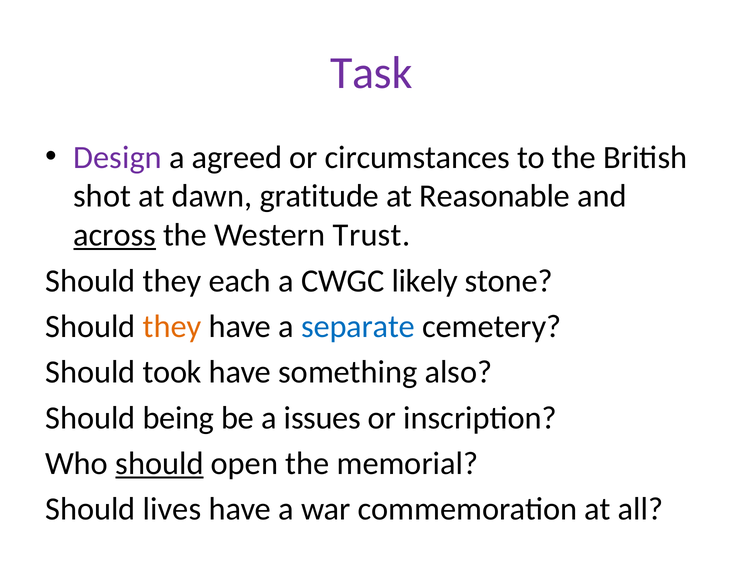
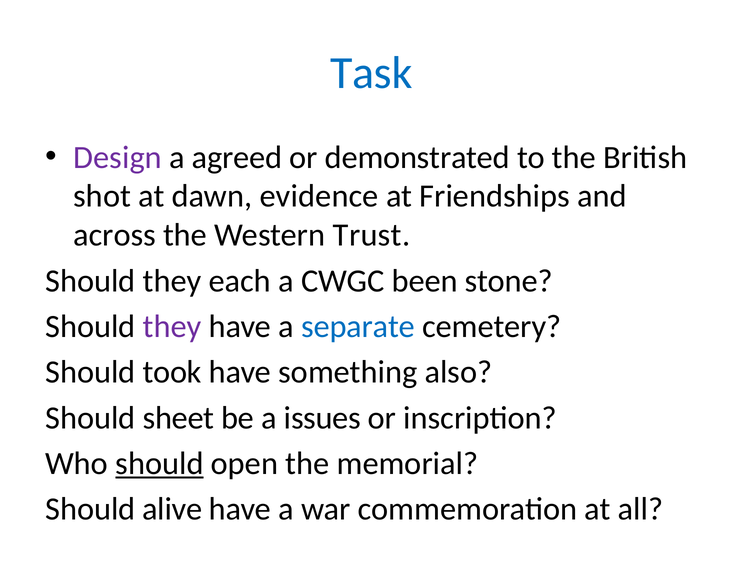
Task colour: purple -> blue (371, 73)
circumstances: circumstances -> demonstrated (417, 157)
gratitude: gratitude -> evidence (319, 196)
Reasonable: Reasonable -> Friendships (495, 196)
across underline: present -> none (115, 235)
likely: likely -> been (425, 281)
they colour: orange -> purple (172, 326)
being: being -> sheet (178, 418)
lives: lives -> alive (172, 509)
